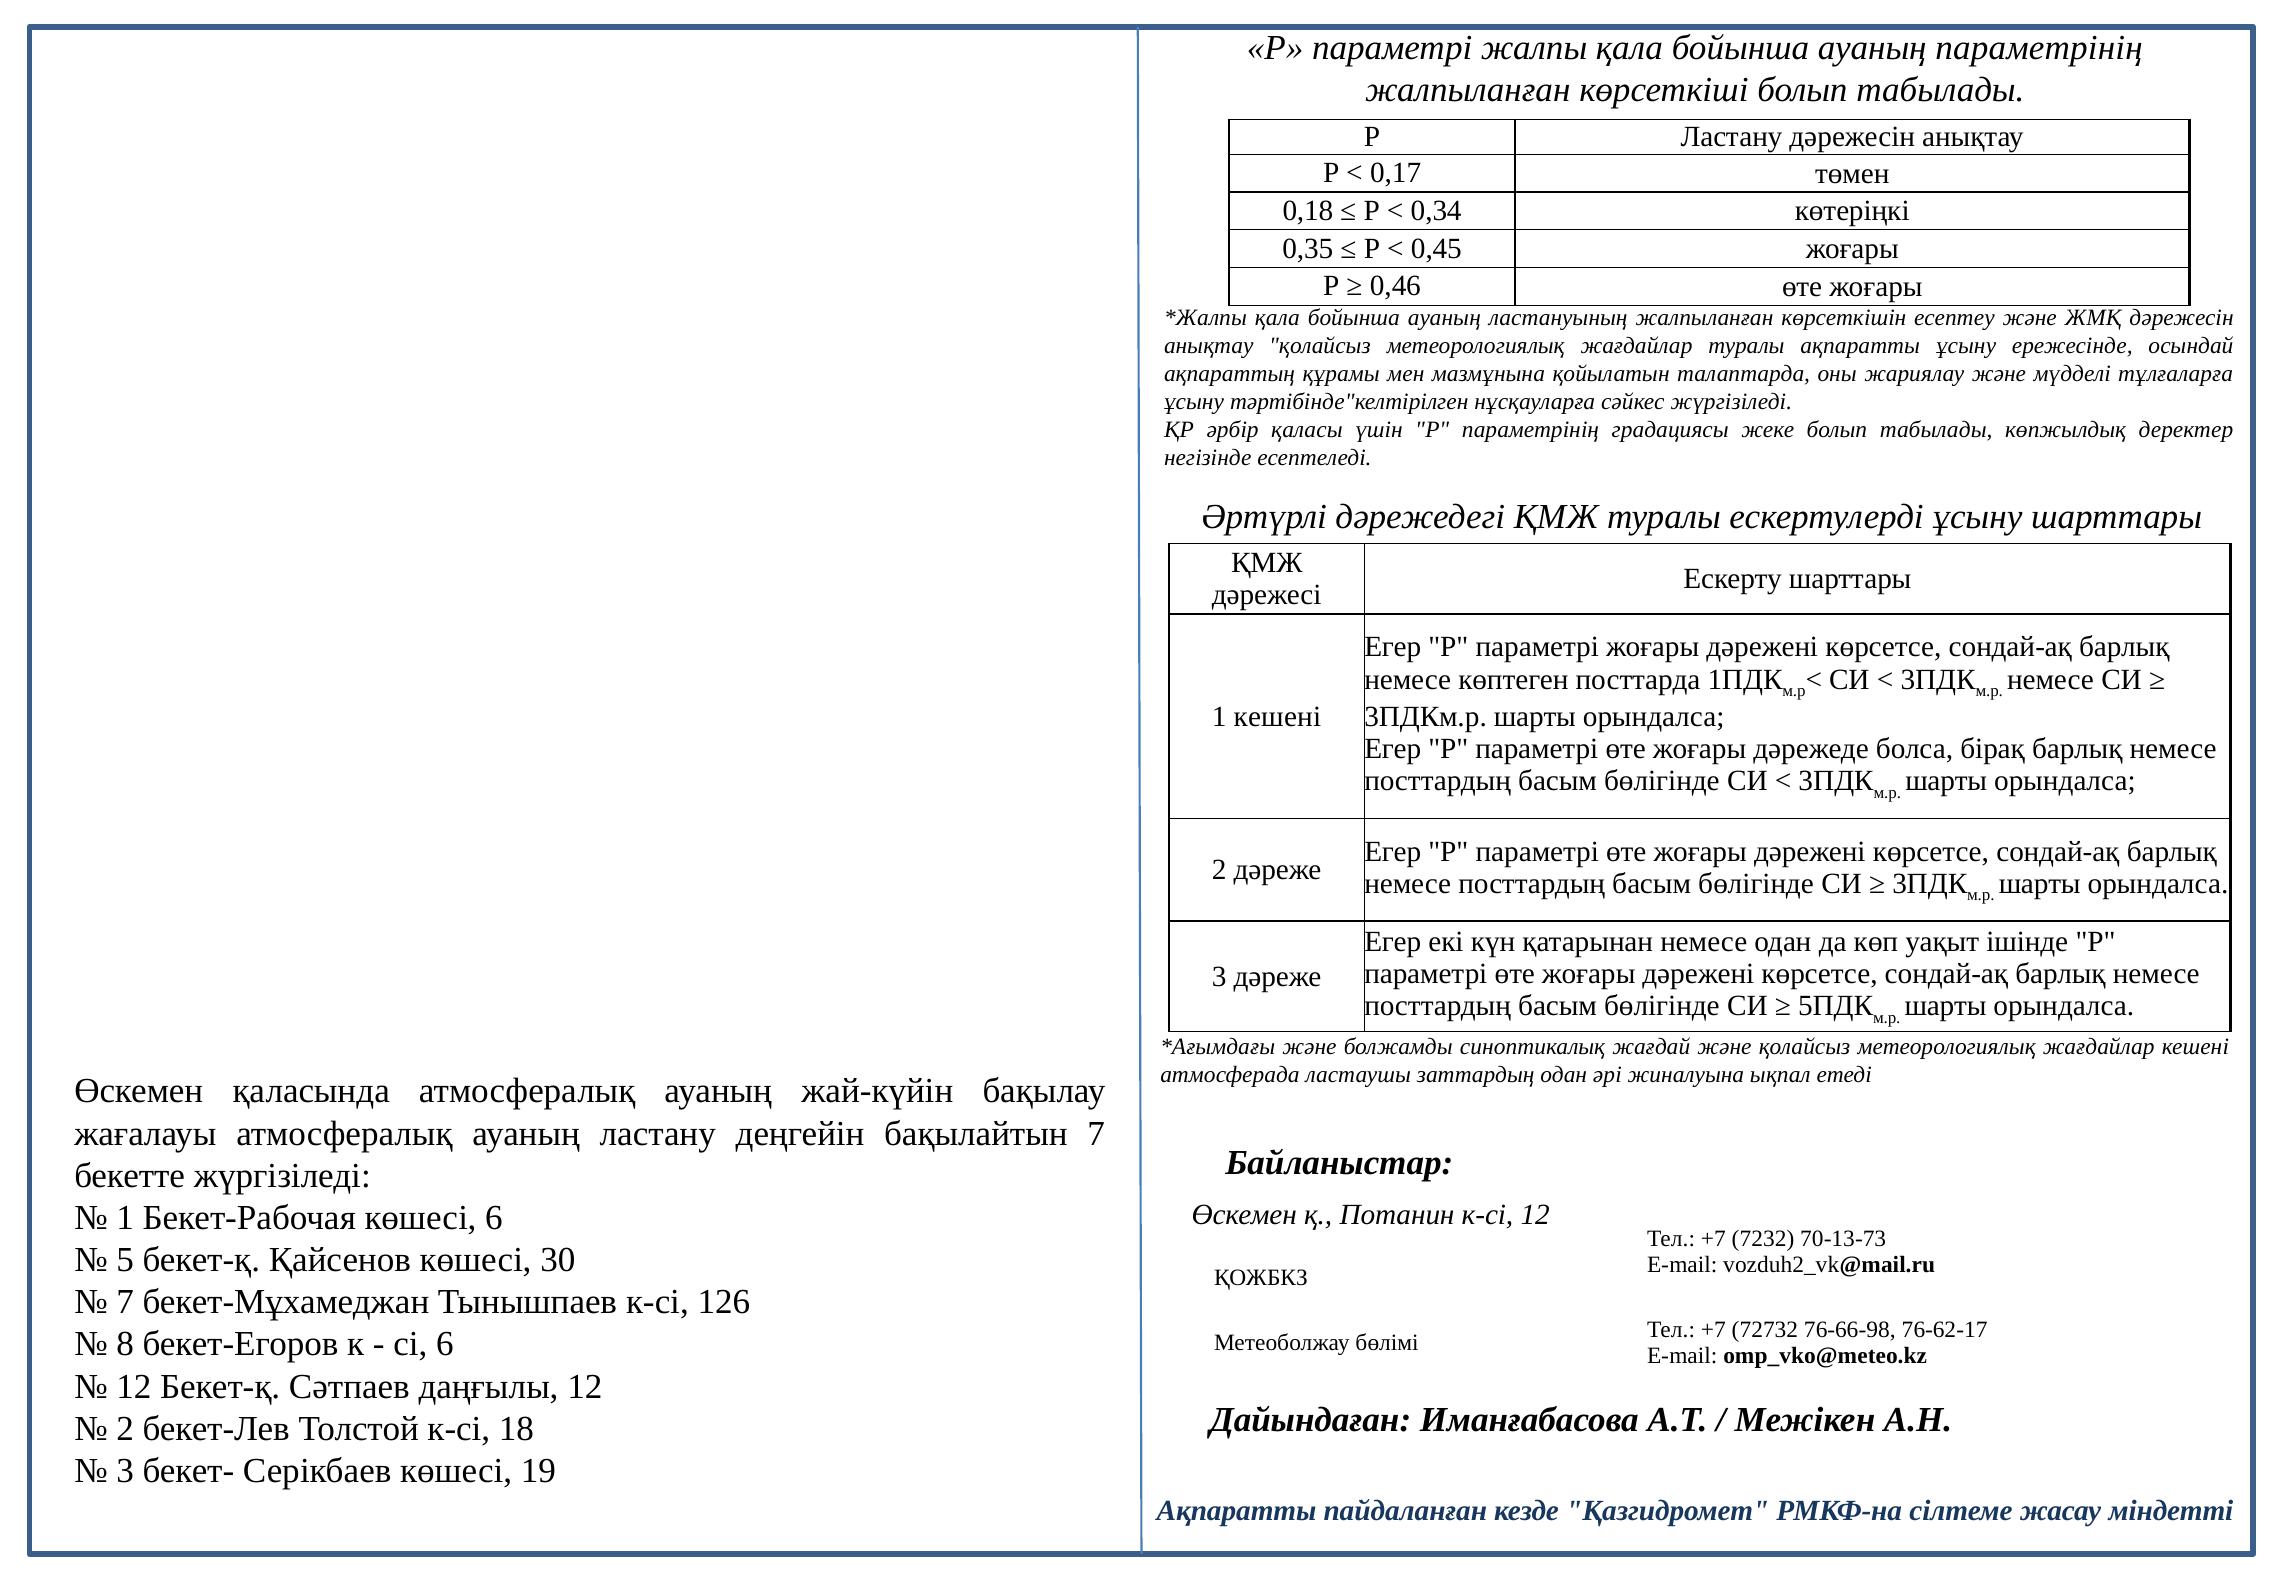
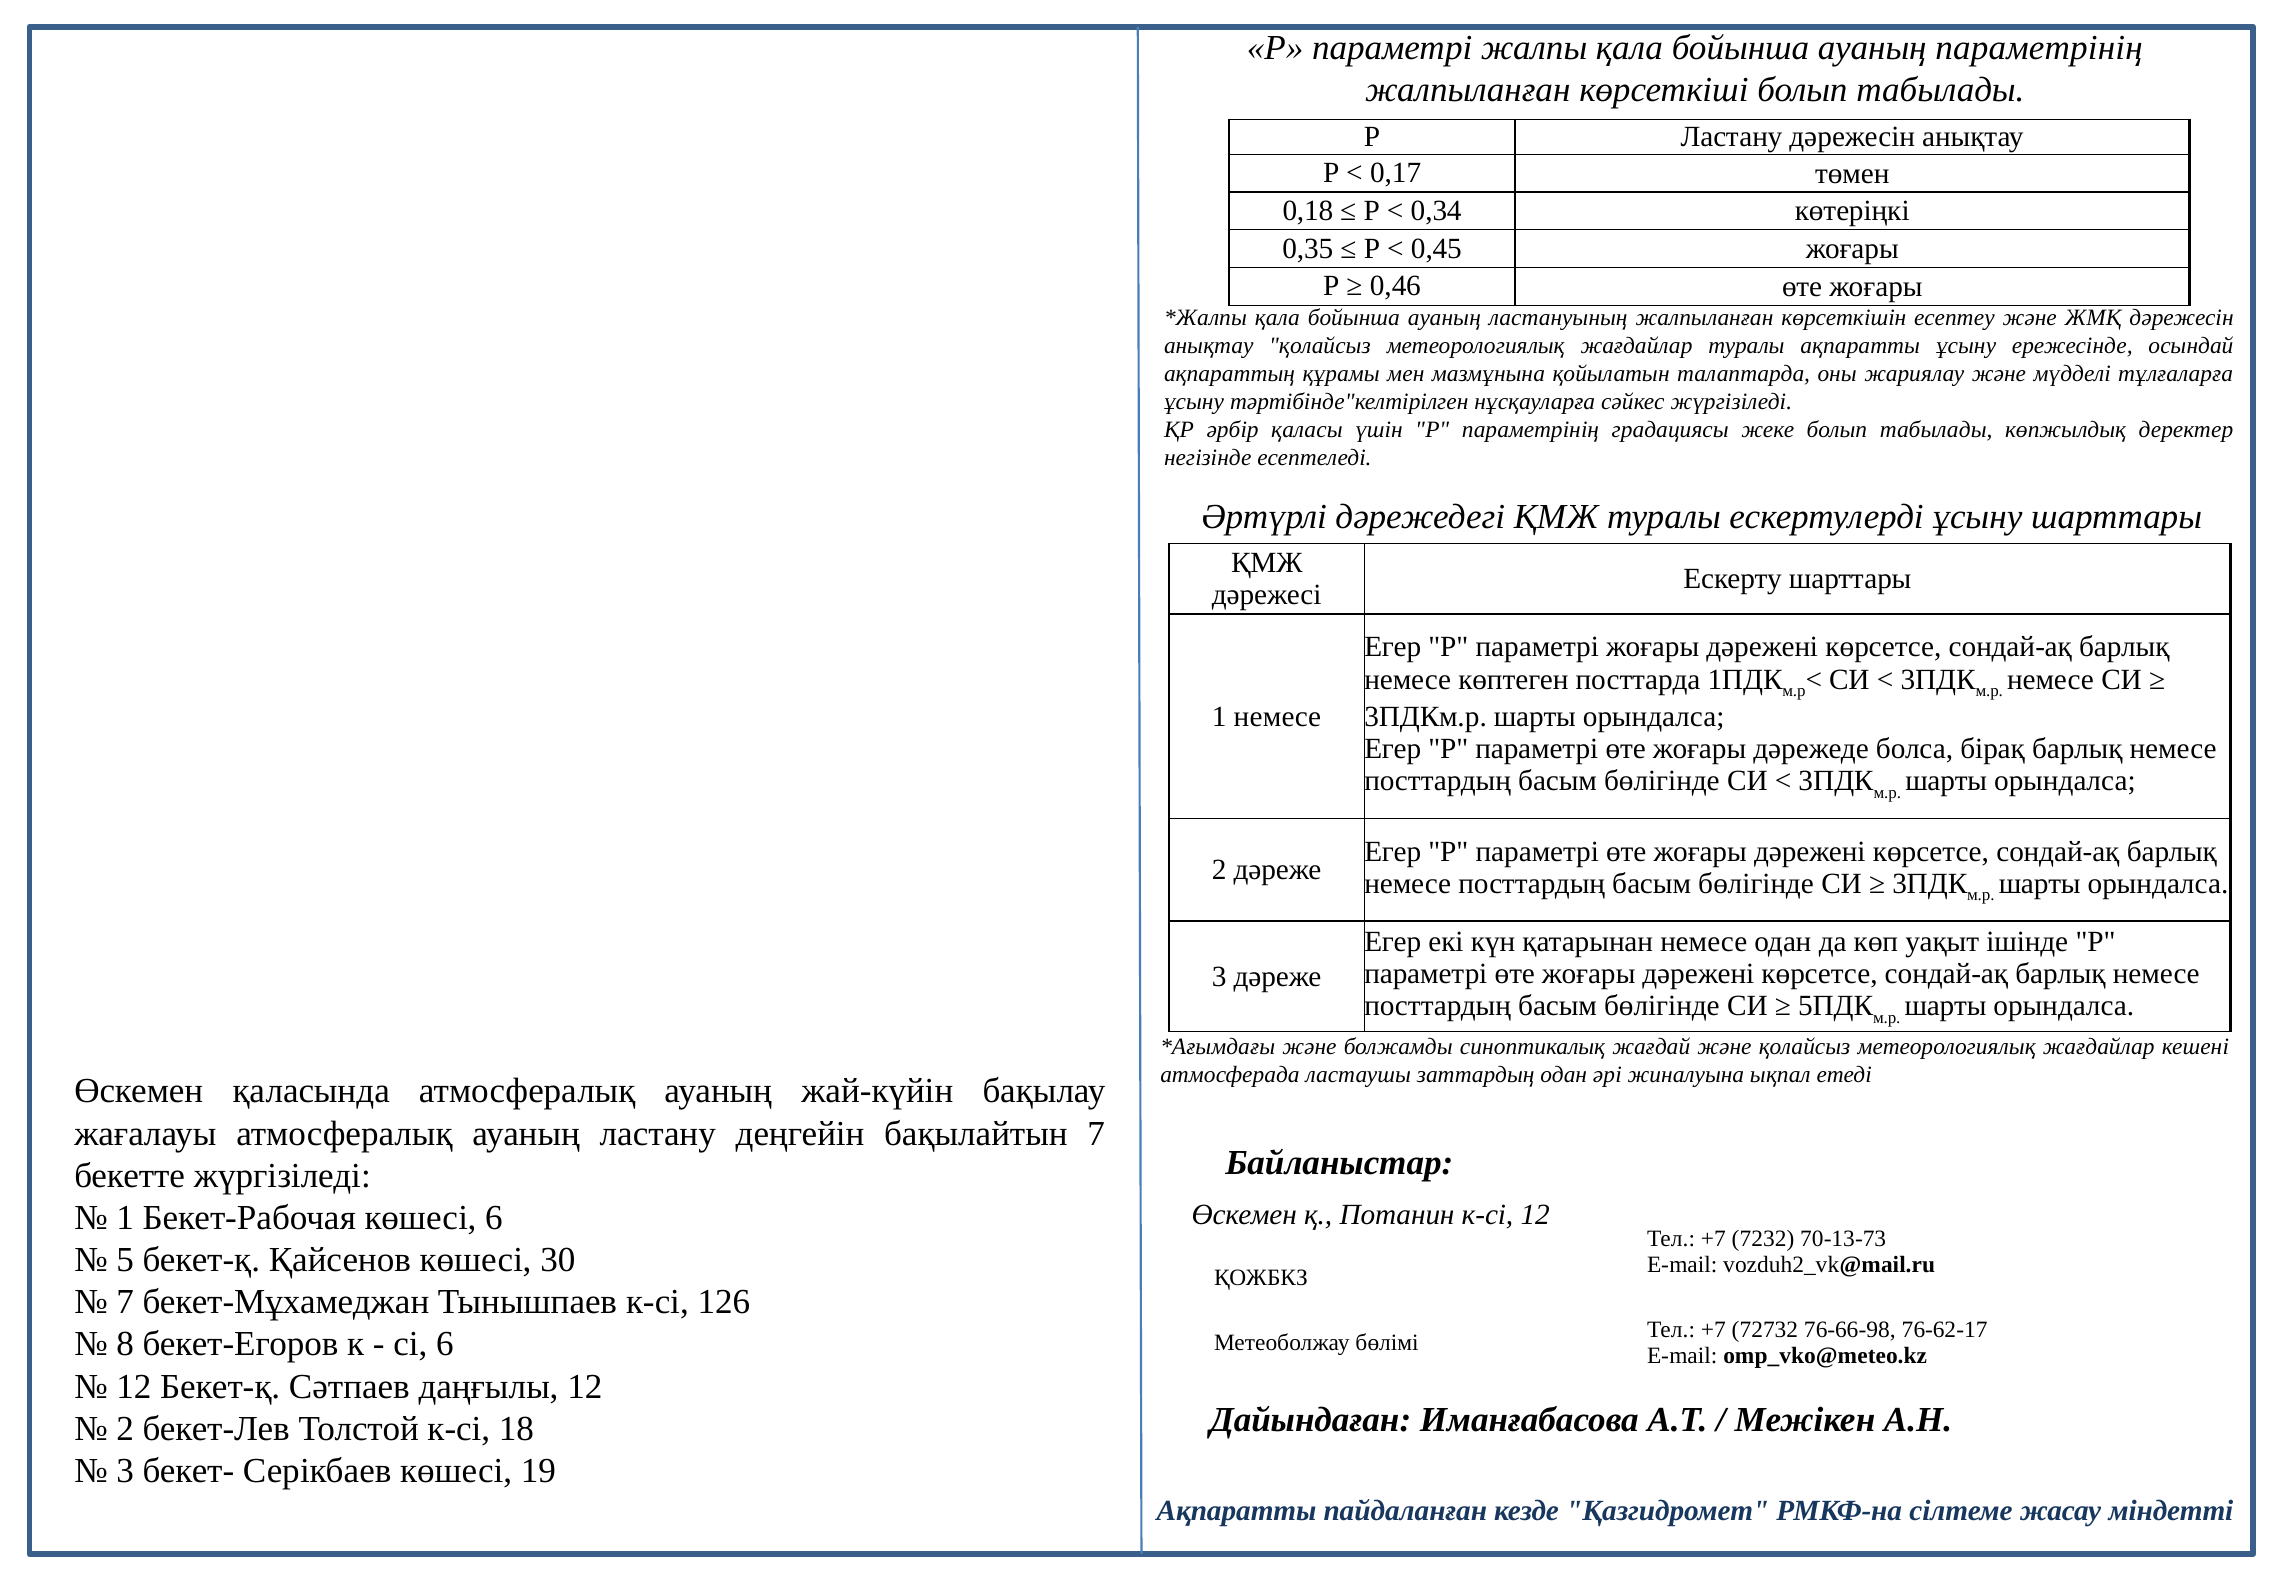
1 кешені: кешені -> немесе (1277, 716)
